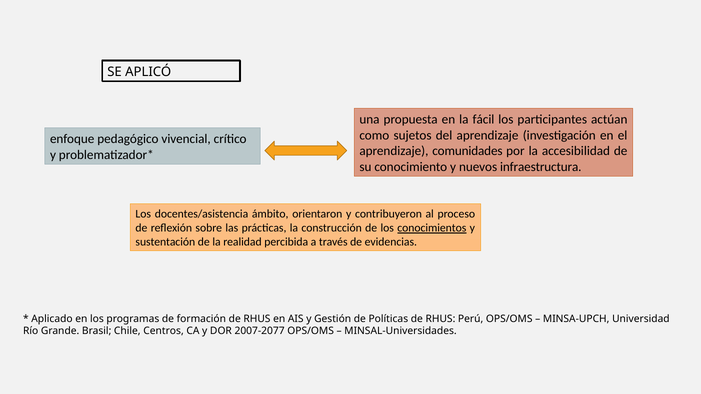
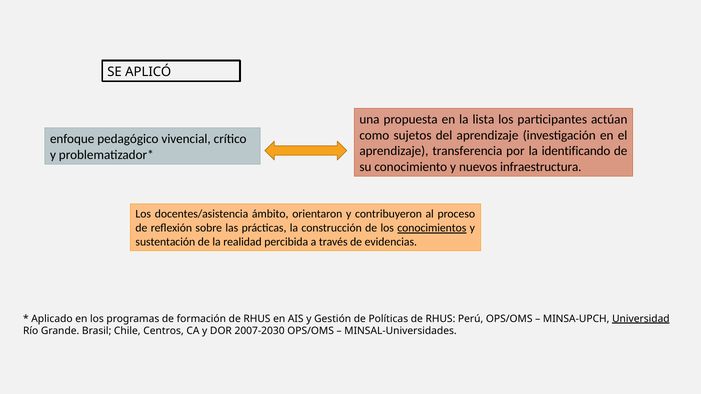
fácil: fácil -> lista (483, 120)
comunidades: comunidades -> transferencia (467, 151)
accesibilidad: accesibilidad -> identificando (576, 151)
Universidad underline: none -> present (641, 319)
2007-2077: 2007-2077 -> 2007-2030 (260, 331)
